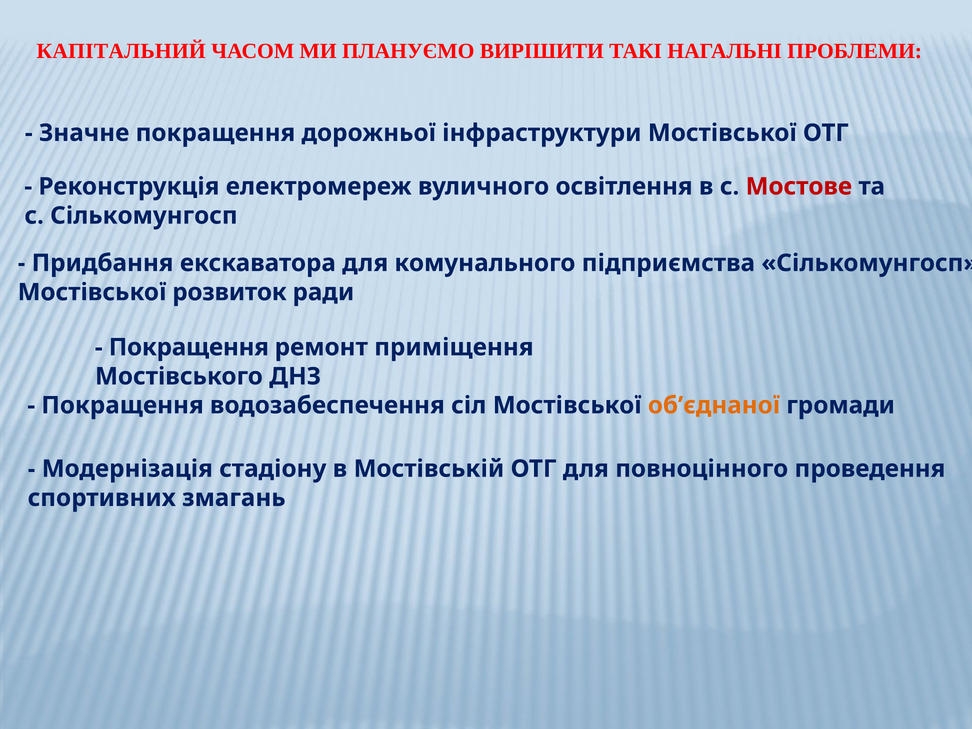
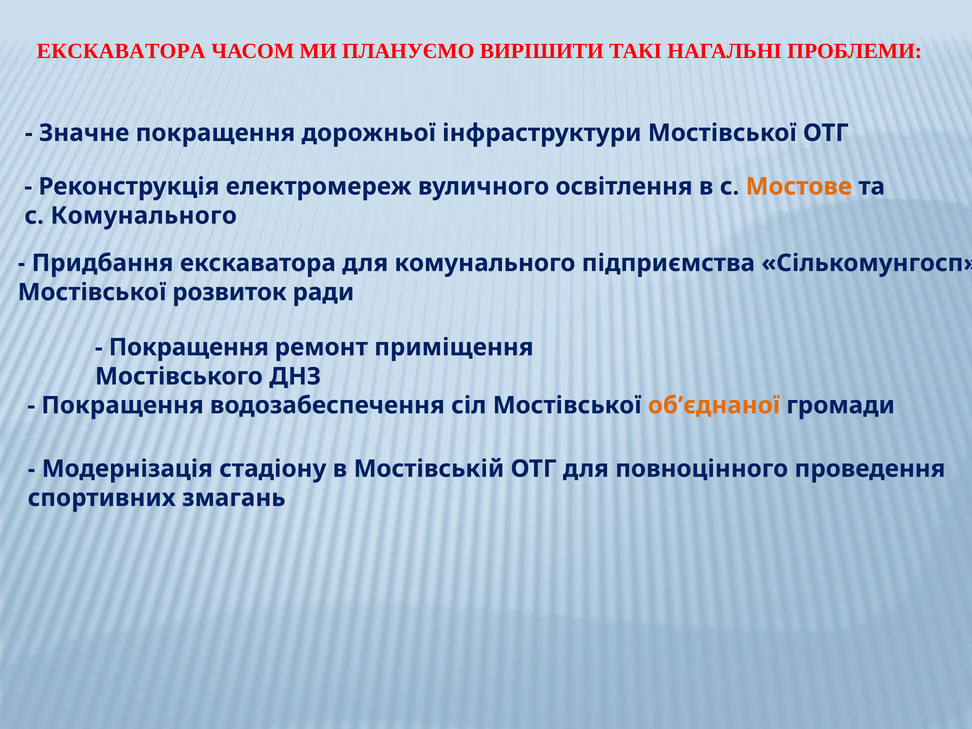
КАПІТАЛЬНИЙ: КАПІТАЛЬНИЙ -> ЕКСКАВАТОРА (121, 51)
Мостове colour: red -> orange (799, 186)
с Сількомунгосп: Сількомунгосп -> Комунального (144, 216)
